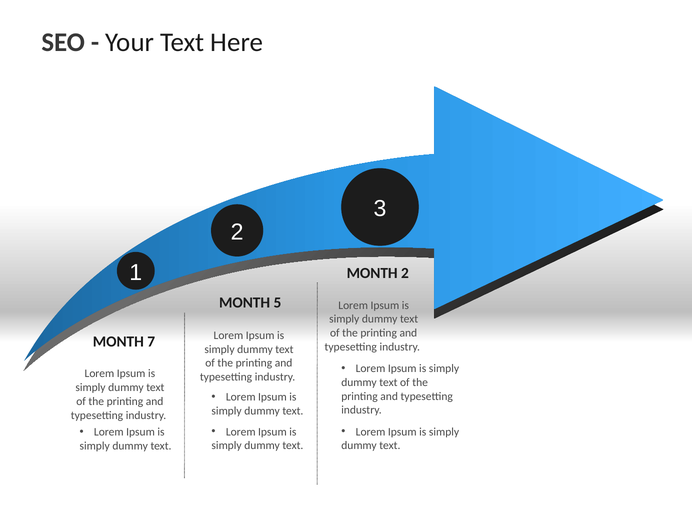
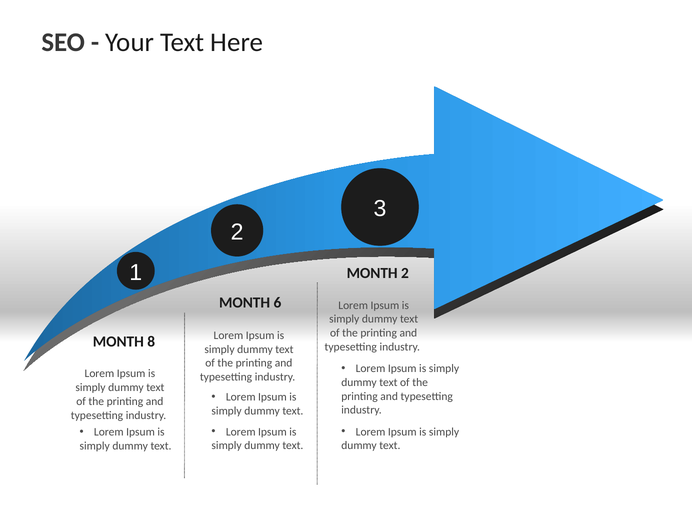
5: 5 -> 6 (277, 303)
7: 7 -> 8 (151, 342)
